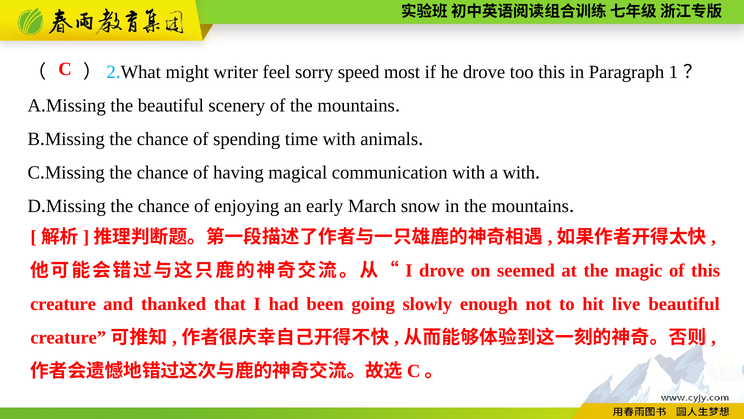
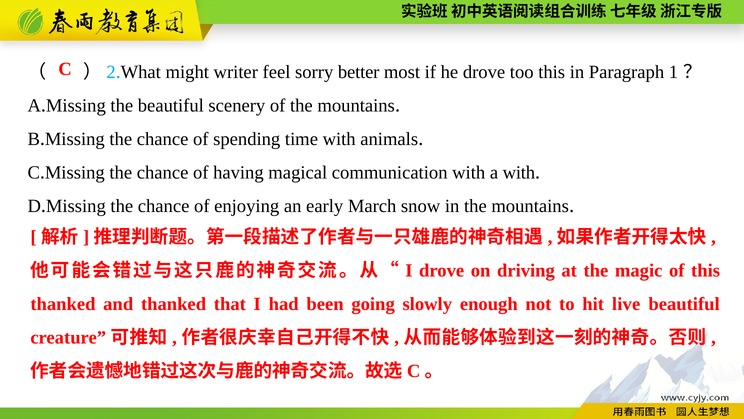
speed: speed -> better (359, 72)
seemed: seemed -> driving (526, 270)
creature: creature -> thanked (63, 304)
